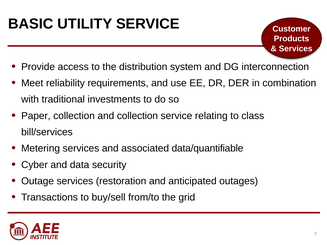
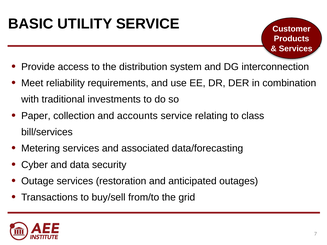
and collection: collection -> accounts (137, 116)
data/quantifiable: data/quantifiable -> data/forecasting (207, 149)
